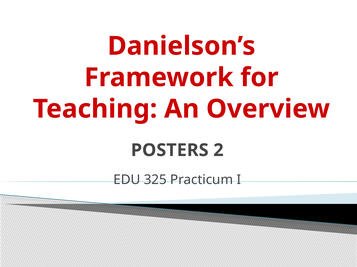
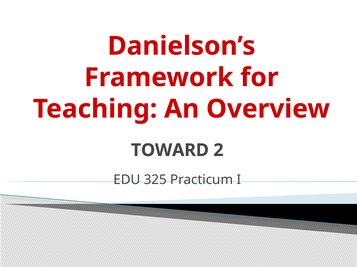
POSTERS: POSTERS -> TOWARD (170, 151)
